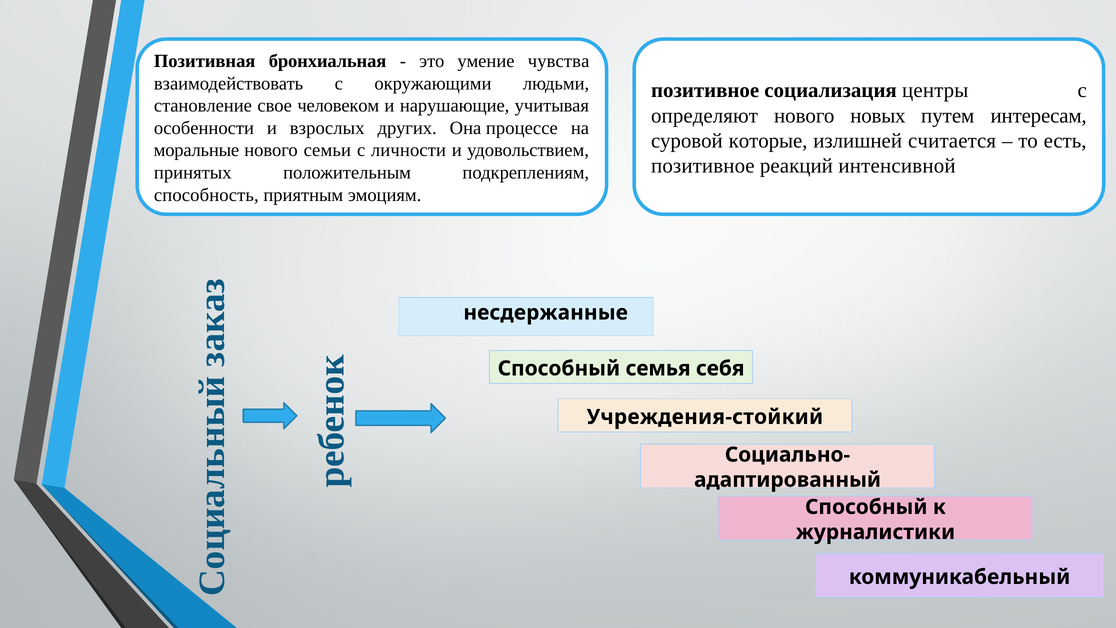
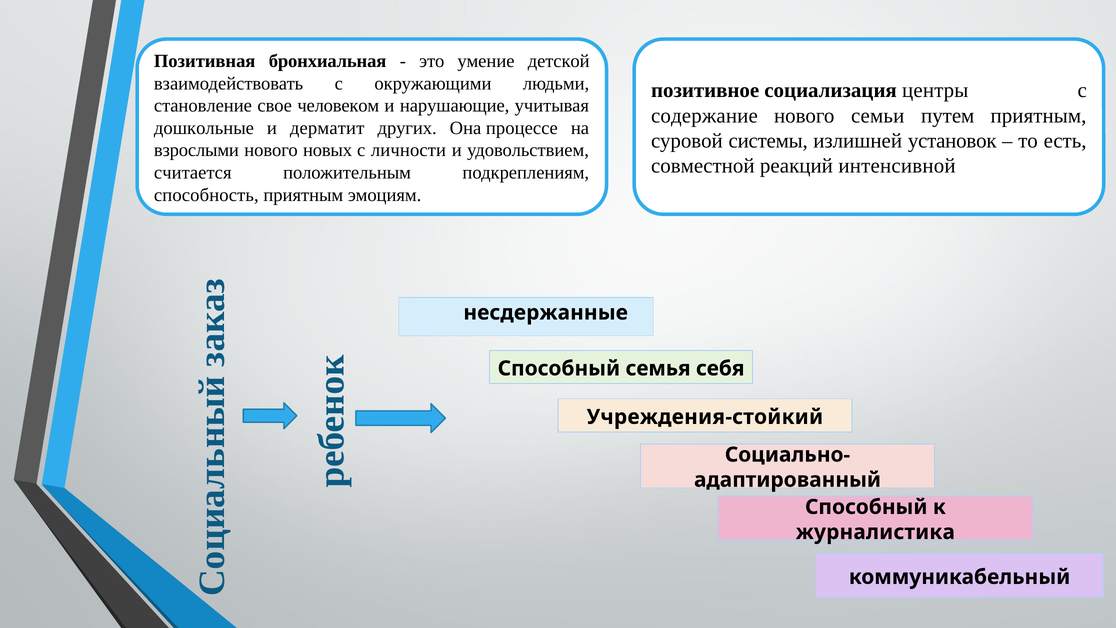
чувства: чувства -> детской (559, 61)
определяют: определяют -> содержание (704, 116)
новых: новых -> семьи (878, 116)
путем интересам: интересам -> приятным (1039, 116)
особенности: особенности -> дошкольные (204, 128)
взрослых: взрослых -> дерматит (327, 128)
которые: которые -> системы (768, 141)
считается: считается -> установок (952, 141)
моральные: моральные -> взрослыми (196, 150)
семьи: семьи -> новых (328, 150)
позитивное: позитивное -> совместной (703, 166)
принятых: принятых -> считается (193, 173)
журналистики: журналистики -> журналистика (875, 532)
